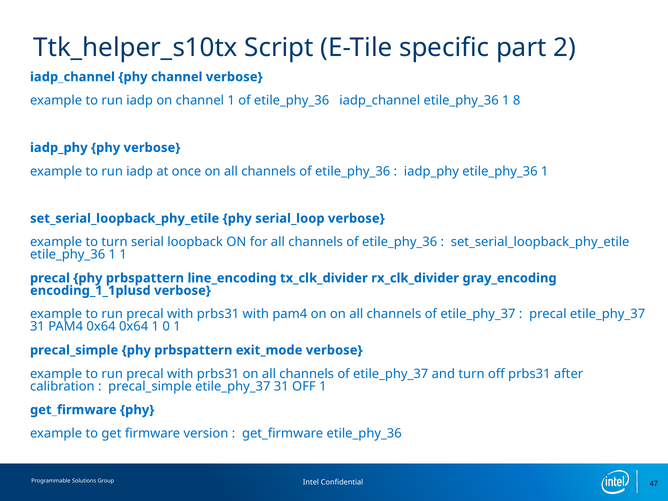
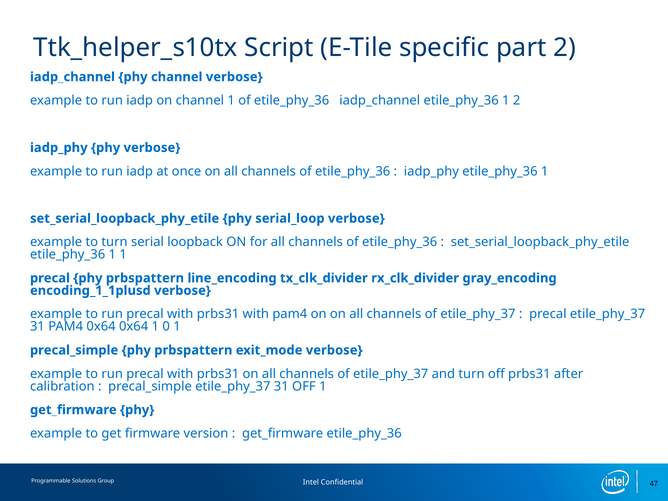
1 8: 8 -> 2 (517, 100)
